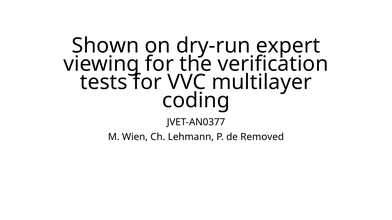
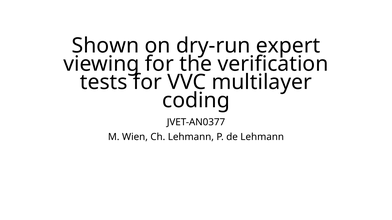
de Removed: Removed -> Lehmann (262, 137)
